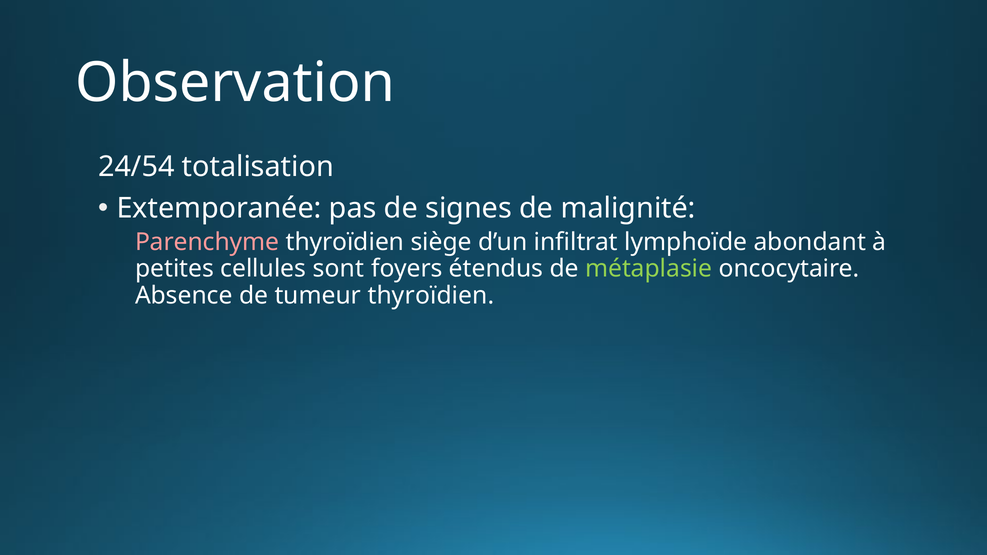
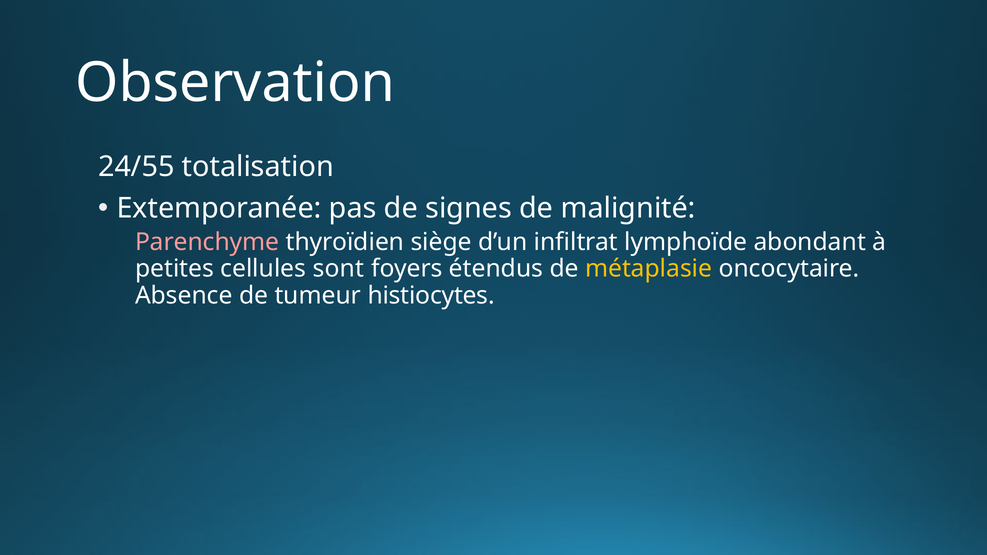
24/54: 24/54 -> 24/55 (136, 167)
métaplasie colour: light green -> yellow (649, 269)
tumeur thyroïdien: thyroïdien -> histiocytes (431, 296)
